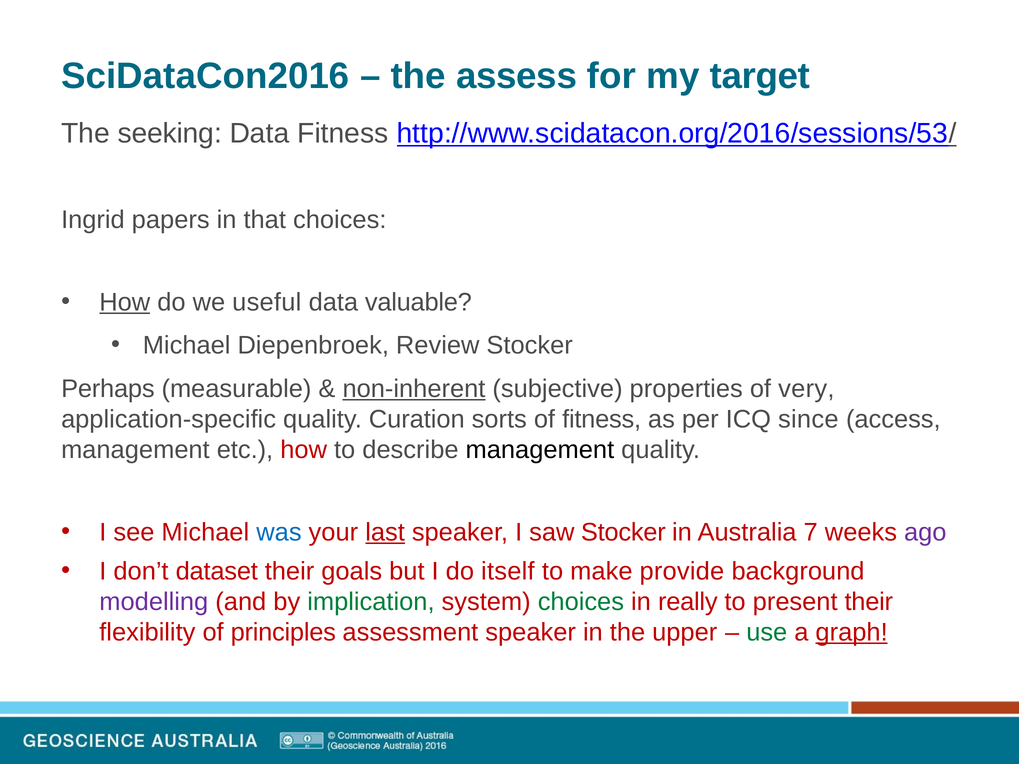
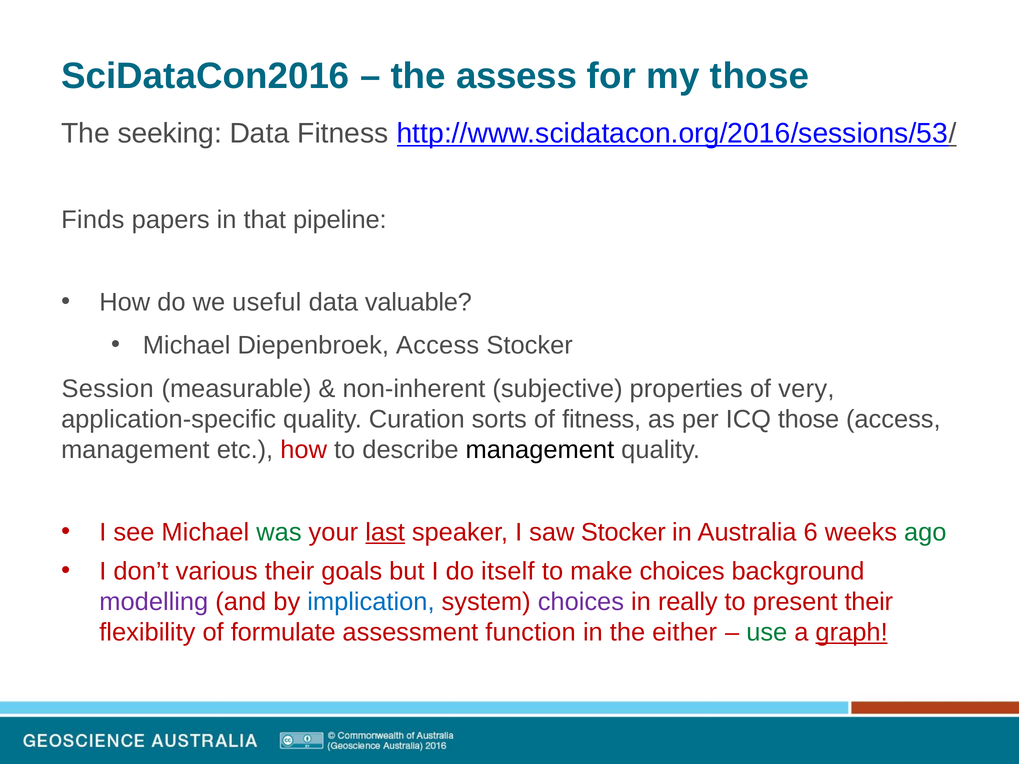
my target: target -> those (760, 76)
Ingrid: Ingrid -> Finds (93, 220)
that choices: choices -> pipeline (340, 220)
How underline: present -> none (125, 302)
Diepenbroek Review: Review -> Access (438, 346)
Perhaps: Perhaps -> Session (108, 389)
non-inherent underline: present -> none (414, 389)
ICQ since: since -> those (809, 419)
was colour: blue -> green (279, 532)
7: 7 -> 6 (811, 532)
ago colour: purple -> green (925, 532)
dataset: dataset -> various (217, 572)
make provide: provide -> choices (682, 572)
implication colour: green -> blue (371, 602)
choices colour: green -> purple (581, 602)
principles: principles -> formulate (283, 633)
assessment speaker: speaker -> function (531, 633)
upper: upper -> either (685, 633)
